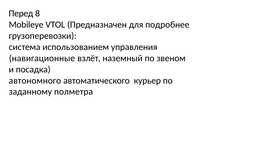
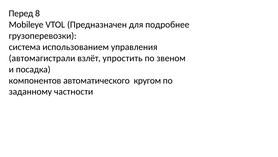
навигационные: навигационные -> автомагистрали (42, 58)
наземный: наземный -> упростить (123, 58)
автономного: автономного -> компонентов (35, 80)
курьер: курьер -> кругом (147, 80)
полметра: полметра -> частности (74, 91)
